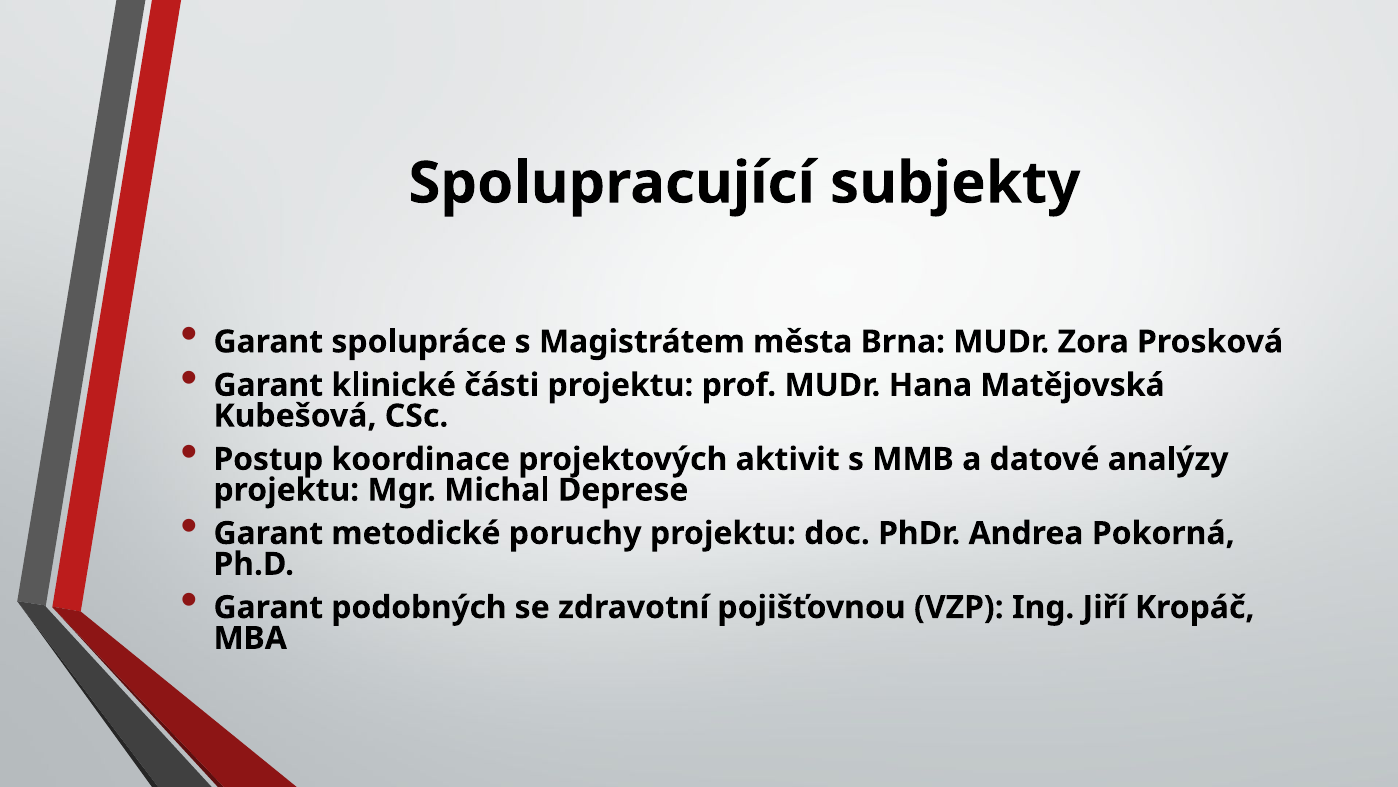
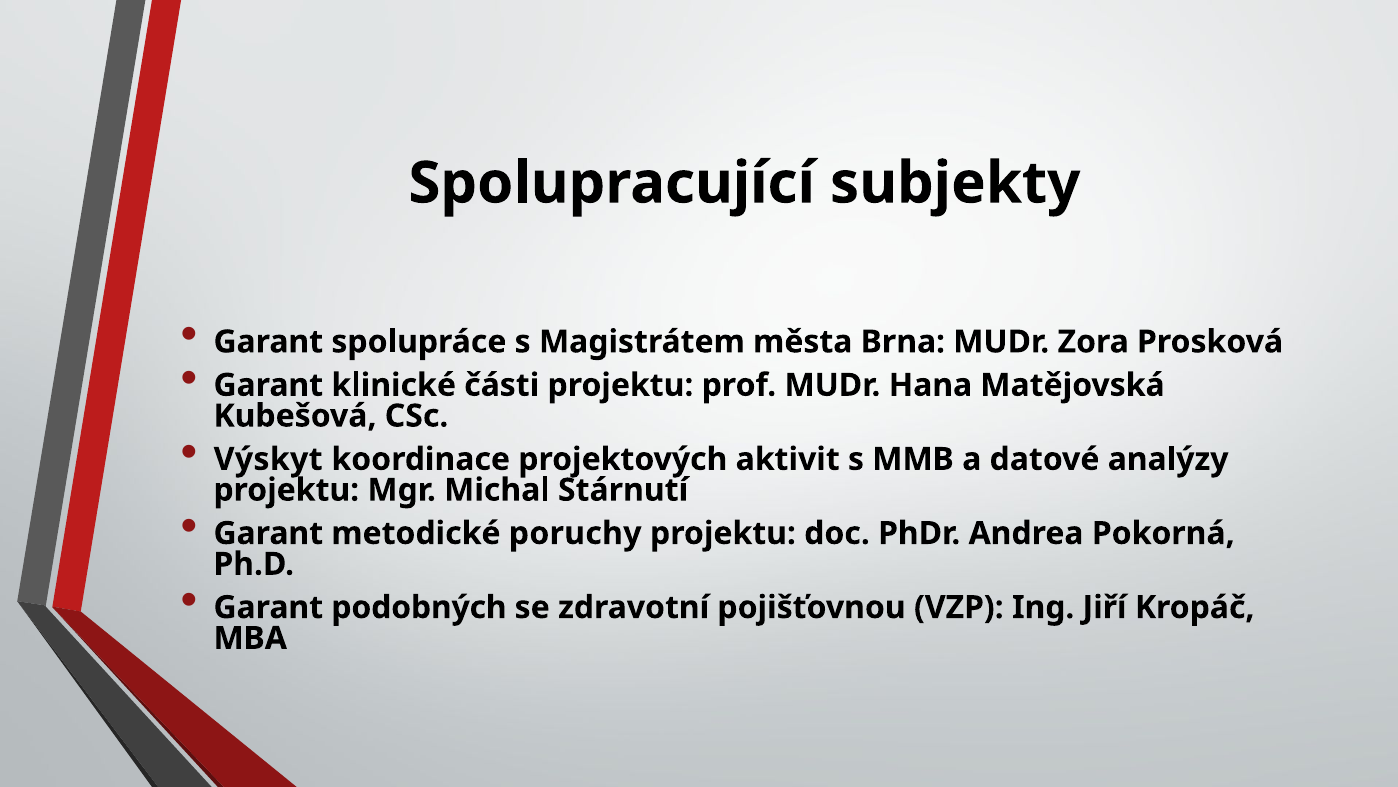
Postup: Postup -> Výskyt (268, 459)
Deprese: Deprese -> Stárnutí (623, 490)
